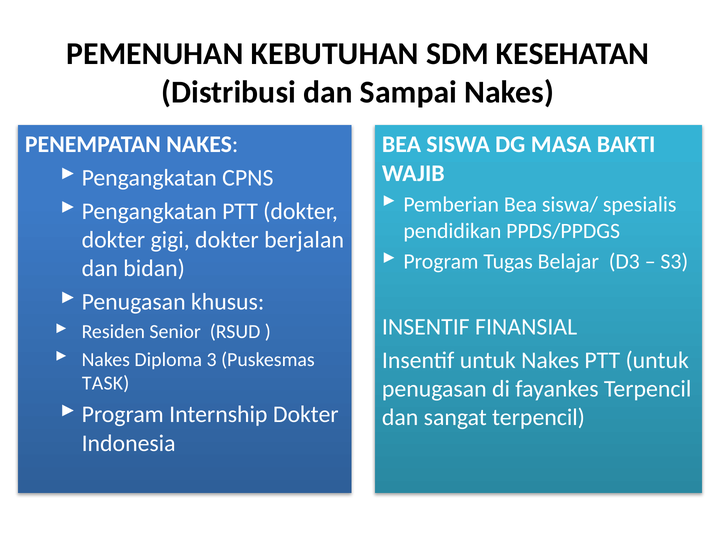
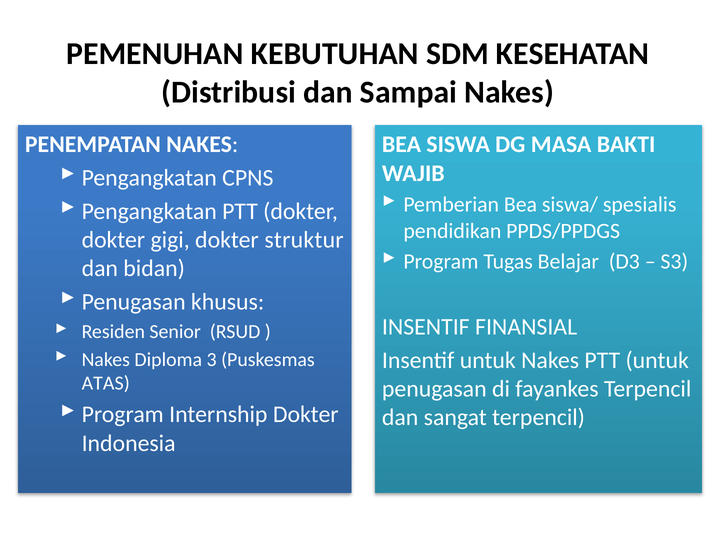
berjalan: berjalan -> struktur (304, 240)
TASK: TASK -> ATAS (106, 383)
